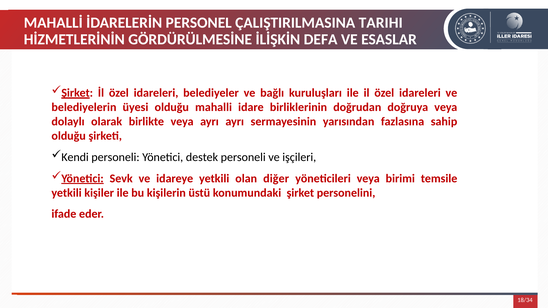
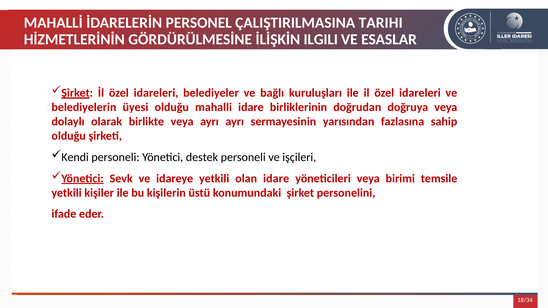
DEFA: DEFA -> ILGILI (321, 39)
olan diğer: diğer -> idare (276, 179)
